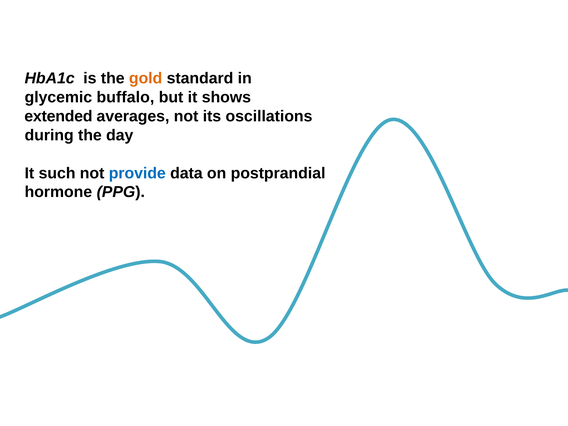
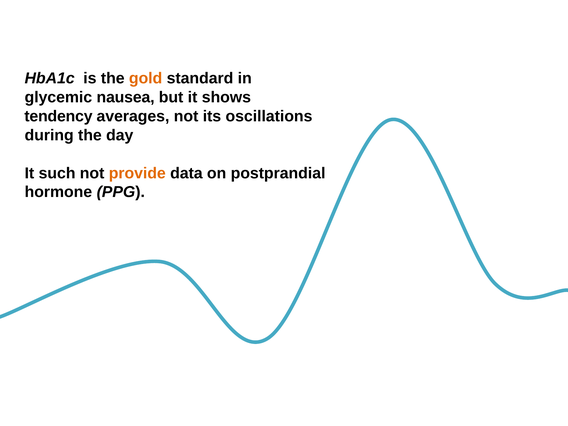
buffalo: buffalo -> nausea (126, 97)
extended: extended -> tendency (58, 116)
provide colour: blue -> orange (137, 173)
